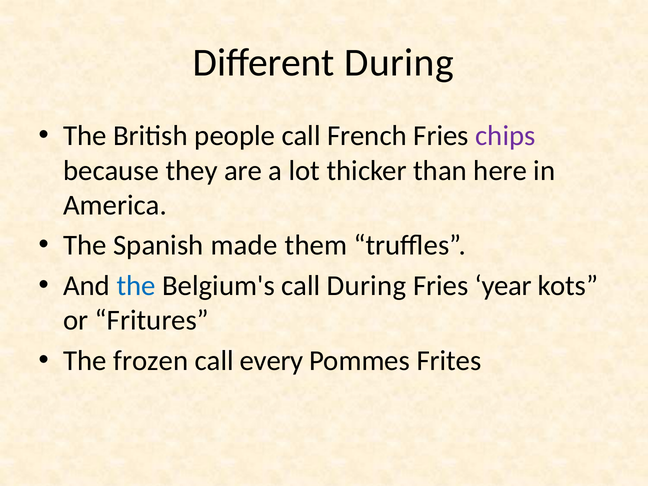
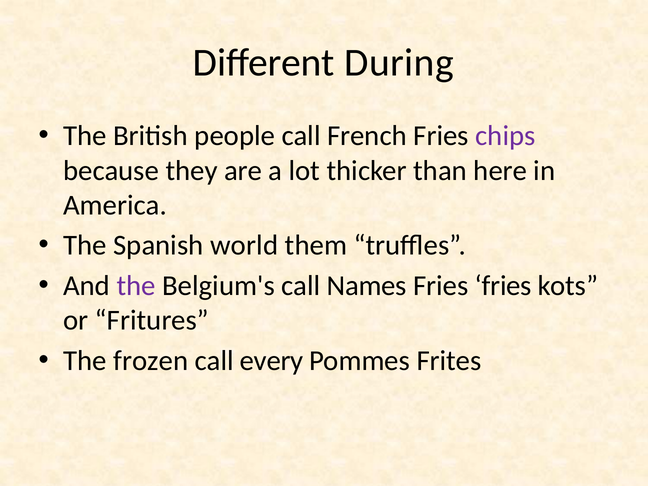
made: made -> world (244, 245)
the colour: blue -> purple (136, 286)
call During: During -> Names (367, 286)
Fries year: year -> fries (503, 286)
